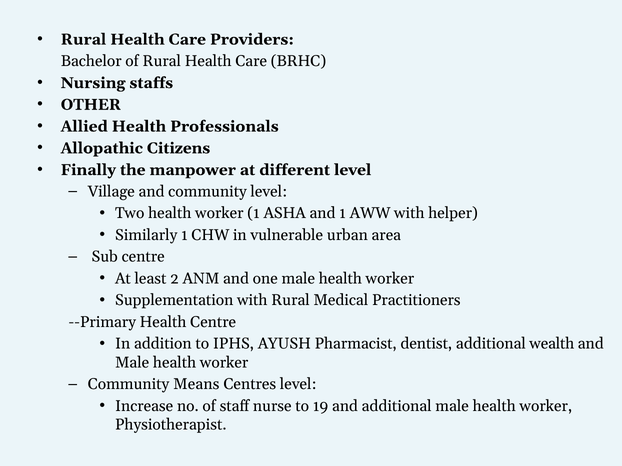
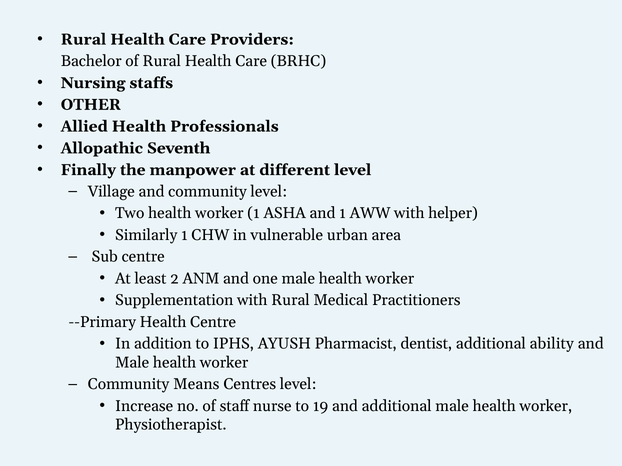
Citizens: Citizens -> Seventh (179, 148)
wealth: wealth -> ability (552, 344)
